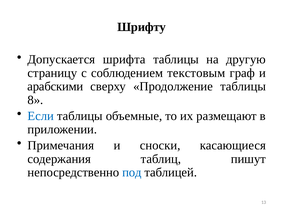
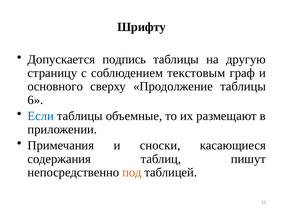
шрифта: шрифта -> подпись (124, 59)
арабскими: арабскими -> основного (55, 87)
8: 8 -> 6 (35, 100)
под colour: blue -> orange (132, 173)
